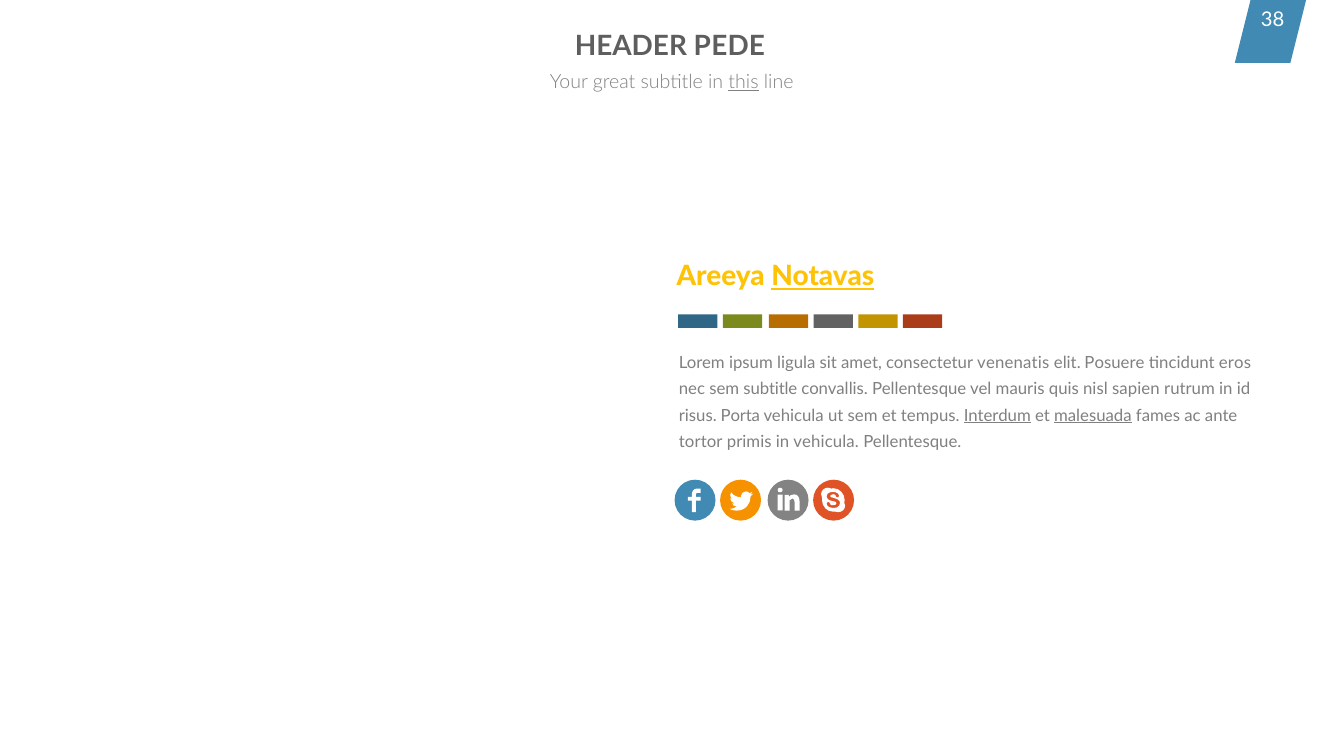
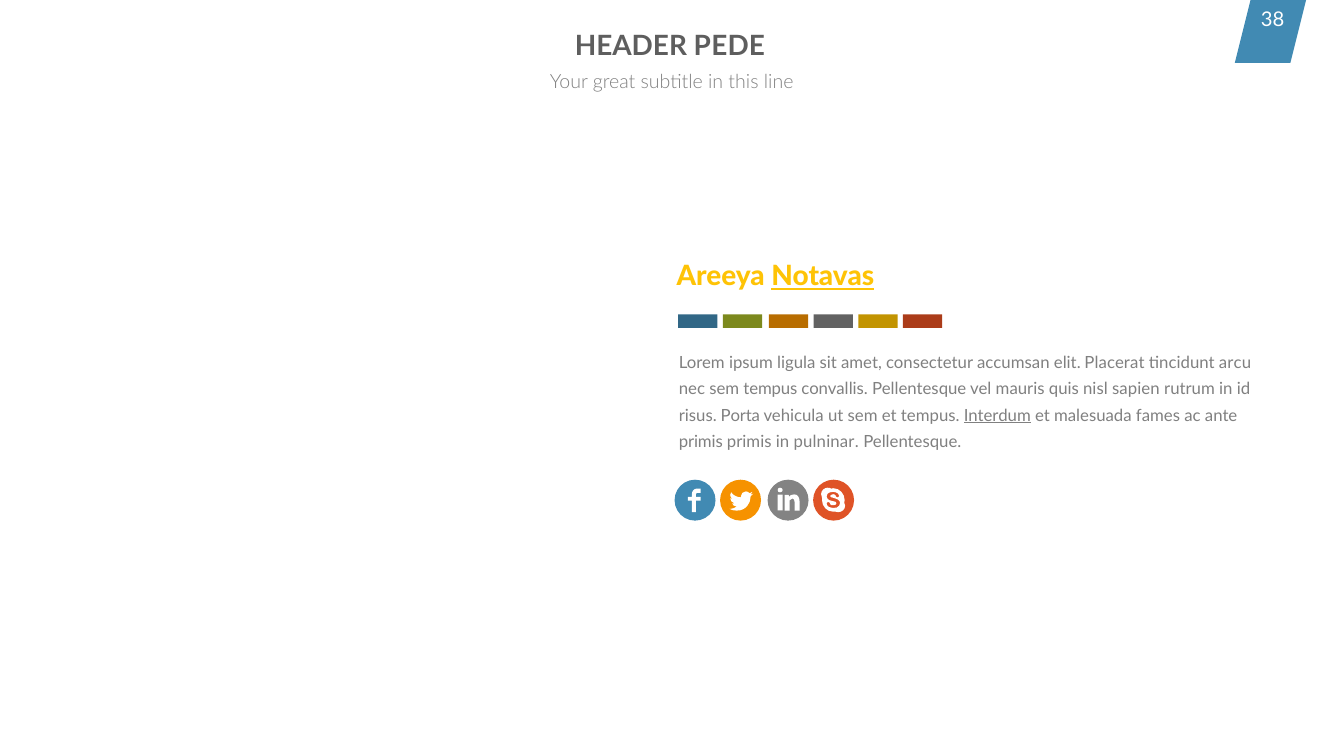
this underline: present -> none (744, 82)
venenatis: venenatis -> accumsan (1013, 363)
Posuere: Posuere -> Placerat (1115, 363)
eros: eros -> arcu (1235, 363)
sem subtitle: subtitle -> tempus (770, 390)
malesuada underline: present -> none (1093, 416)
tortor: tortor -> primis (701, 442)
in vehicula: vehicula -> pulninar (826, 442)
